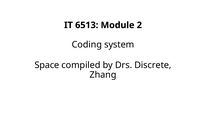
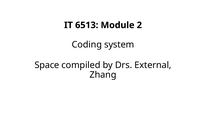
Discrete: Discrete -> External (153, 65)
